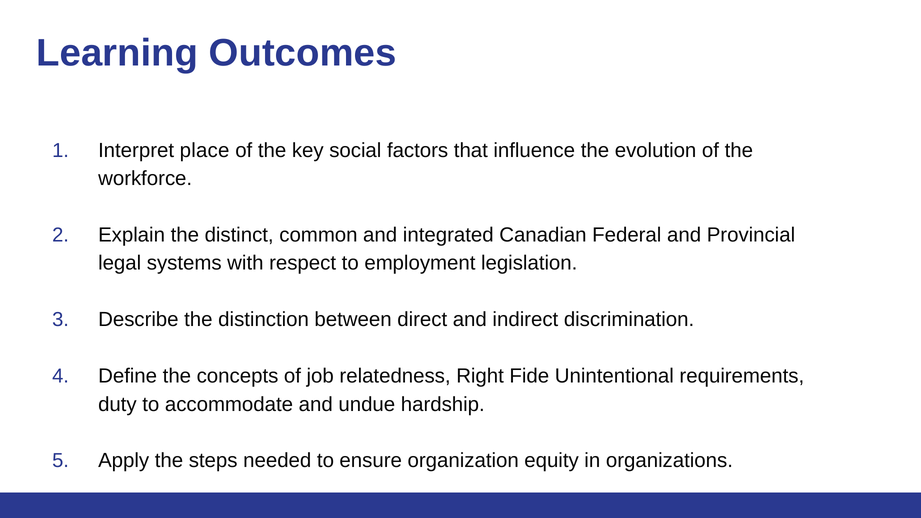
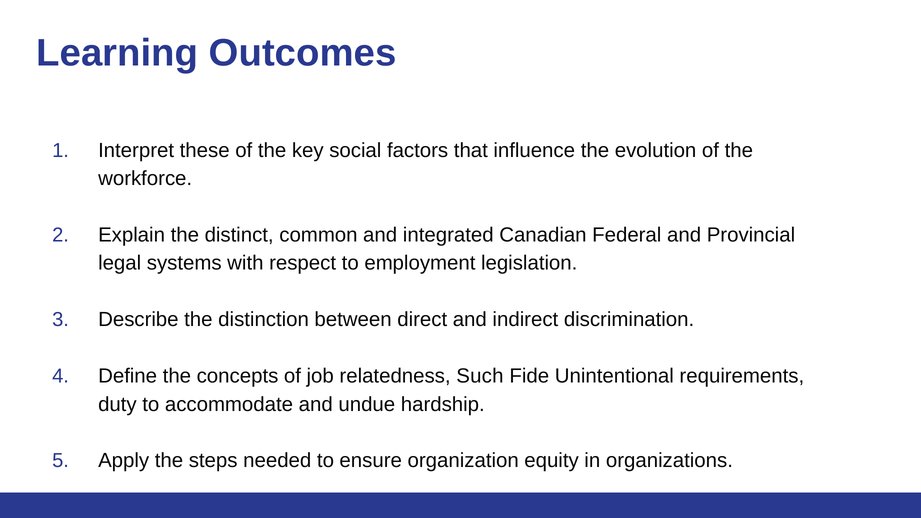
place: place -> these (205, 150)
Right: Right -> Such (480, 376)
